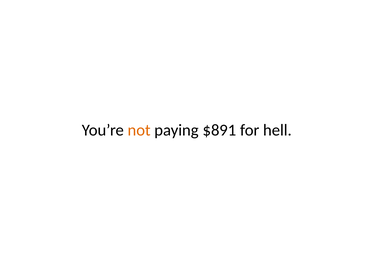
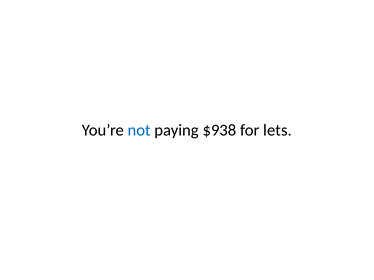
not colour: orange -> blue (139, 130)
$891: $891 -> $938 (219, 130)
hell: hell -> lets (277, 130)
